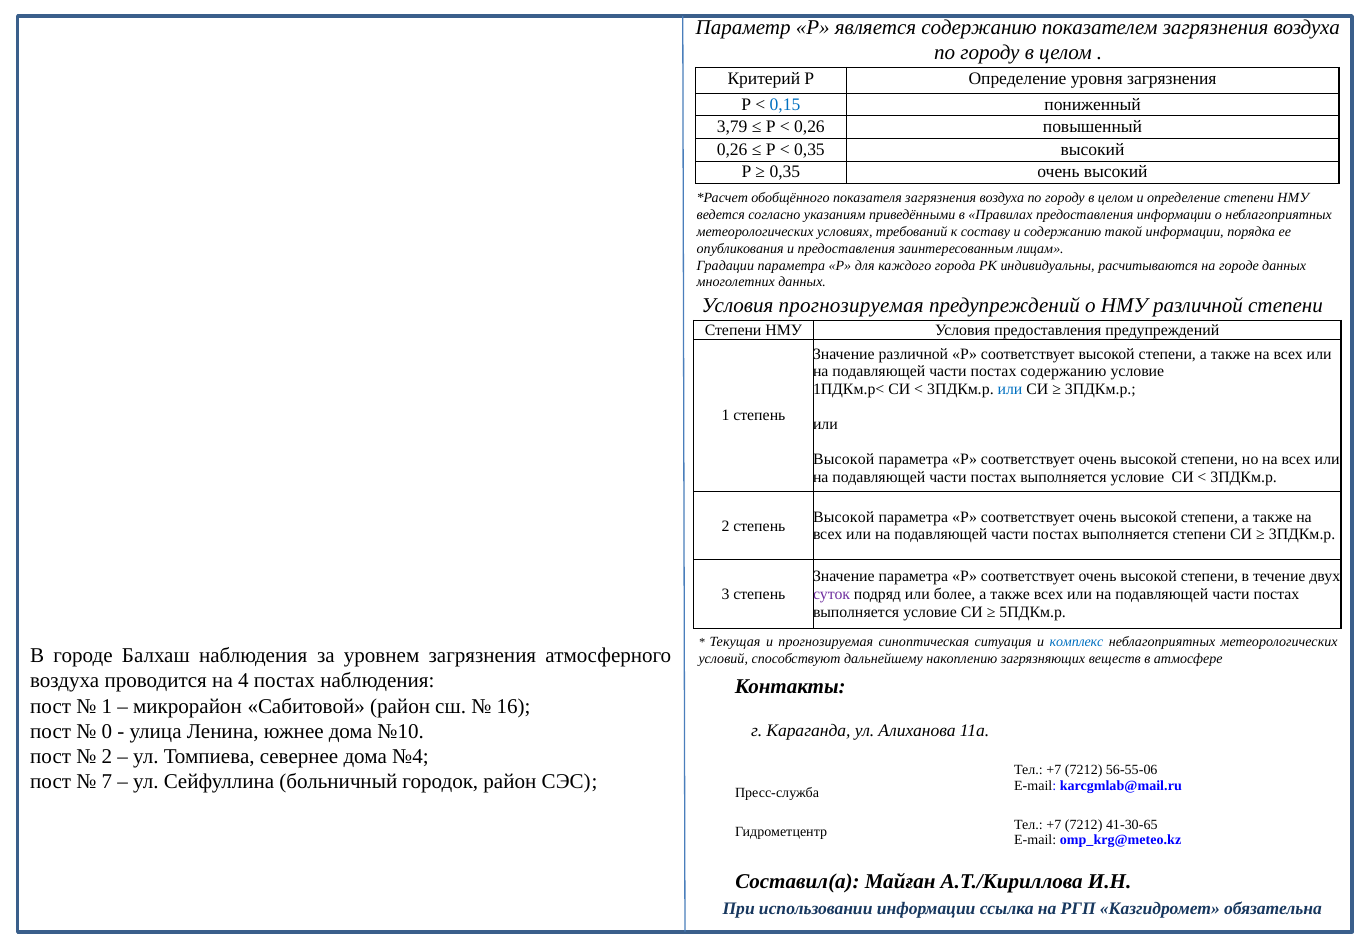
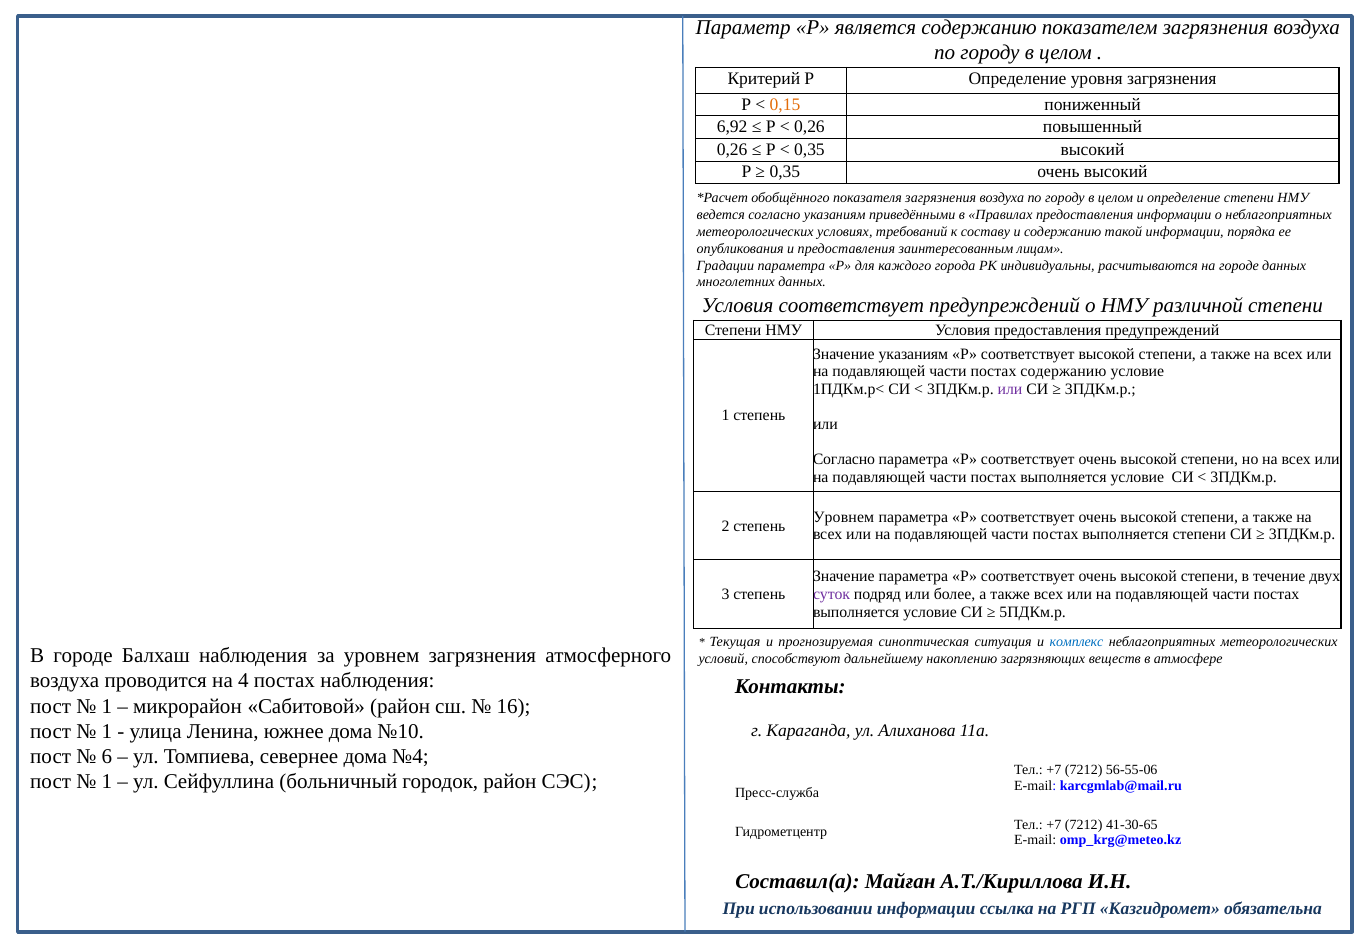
0,15 colour: blue -> orange (785, 104)
3,79: 3,79 -> 6,92 (732, 127)
Условия прогнозируемая: прогнозируемая -> соответствует (851, 305)
Значение различной: различной -> указаниям (913, 354)
или colour: blue -> purple (1010, 389)
Высокой: Высокой -> Согласно (844, 459)
Высокой: Высокой -> Уровнем (844, 517)
0: 0 -> 1 (107, 732)
2: 2 -> 6 (107, 757)
7: 7 -> 1 (107, 782)
